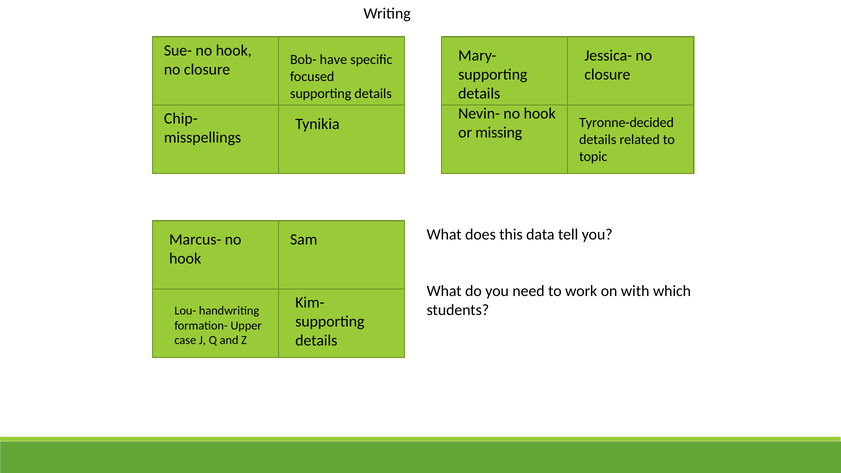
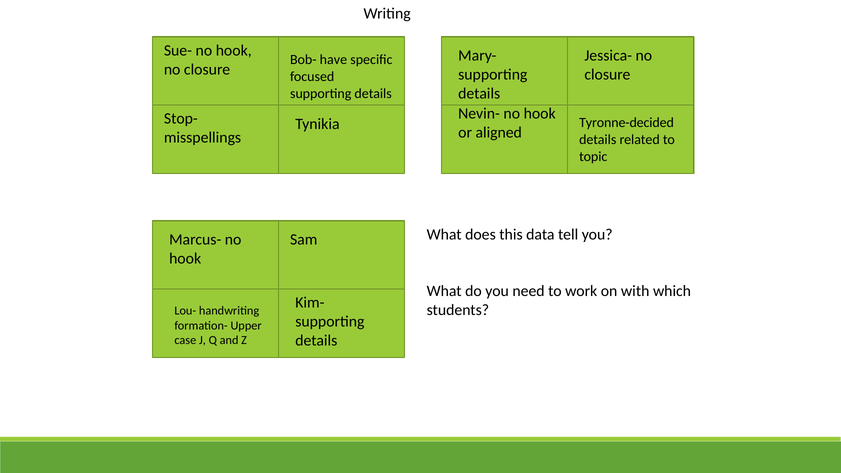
Chip-: Chip- -> Stop- (181, 119)
missing: missing -> aligned (499, 132)
